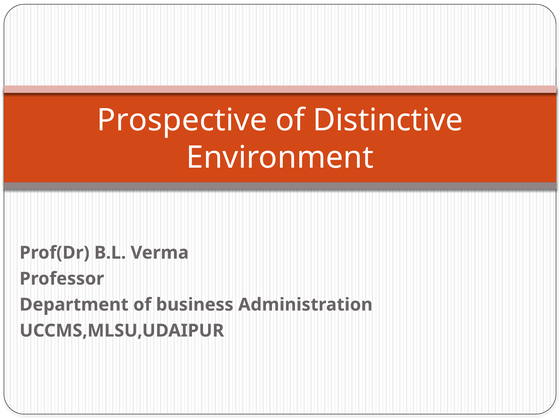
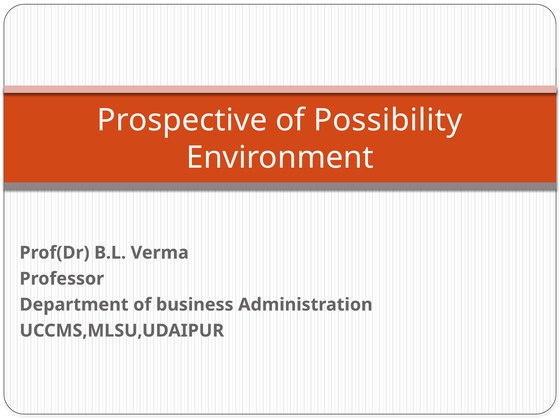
Distinctive: Distinctive -> Possibility (388, 120)
